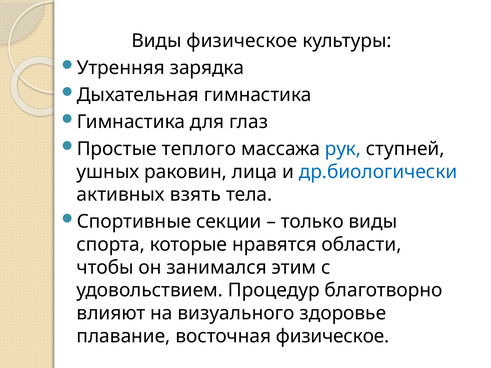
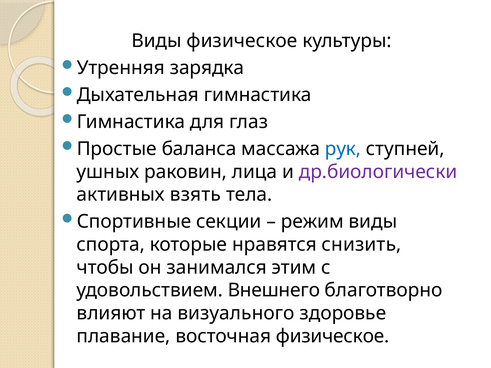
теплого: теплого -> баланса (199, 149)
др.биологически colour: blue -> purple (378, 172)
только: только -> режим (312, 222)
области: области -> снизить (361, 245)
Процедур: Процедур -> Внешнего (274, 291)
